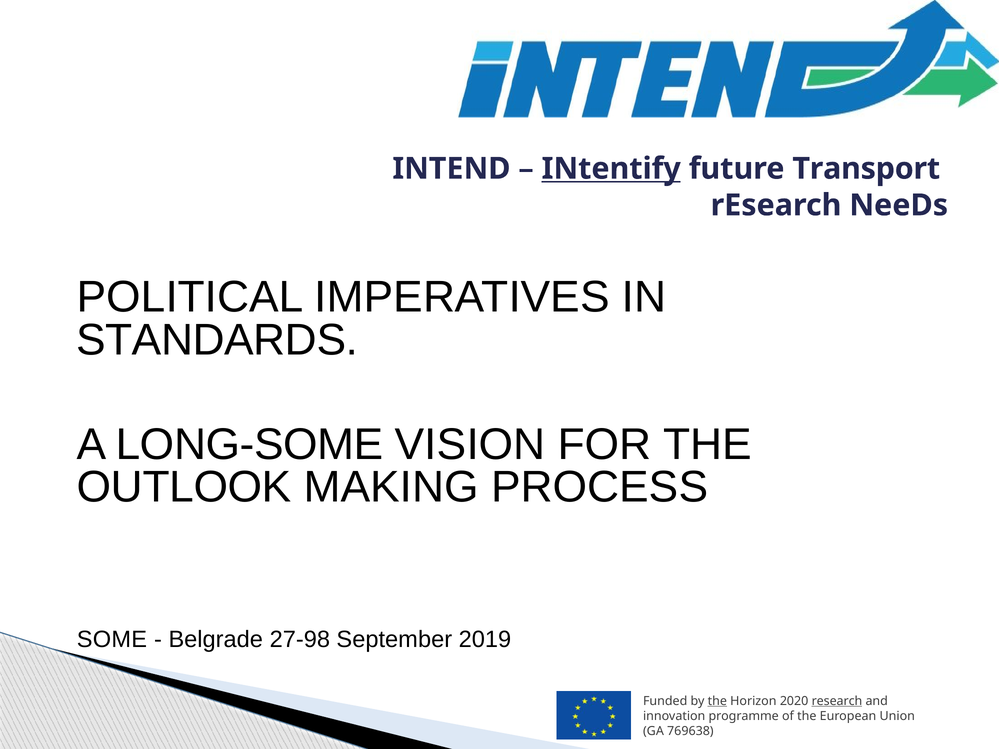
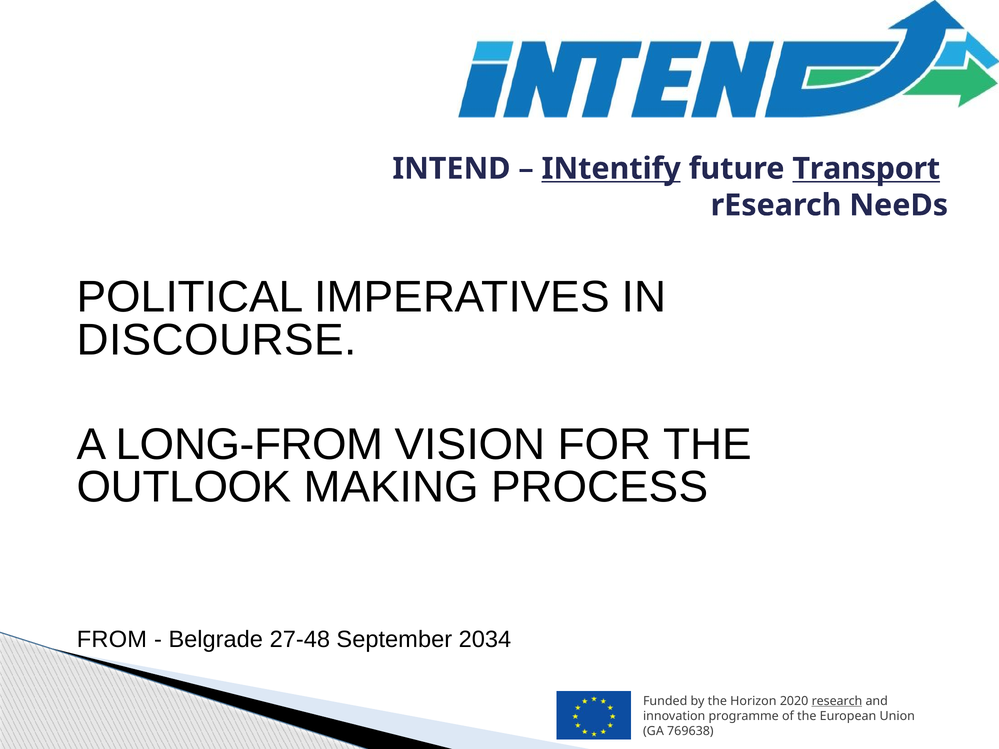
Transport underline: none -> present (866, 169)
STANDARDS: STANDARDS -> DISCOURSE (217, 340)
LONG-SOME: LONG-SOME -> LONG-FROM (250, 445)
SOME: SOME -> FROM (112, 639)
27-98: 27-98 -> 27-48 (300, 639)
2019: 2019 -> 2034 (485, 639)
the underline: present -> none (717, 701)
